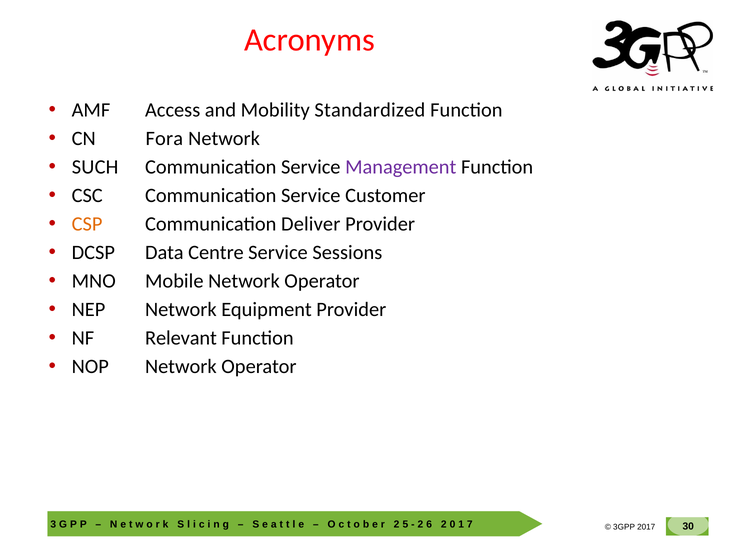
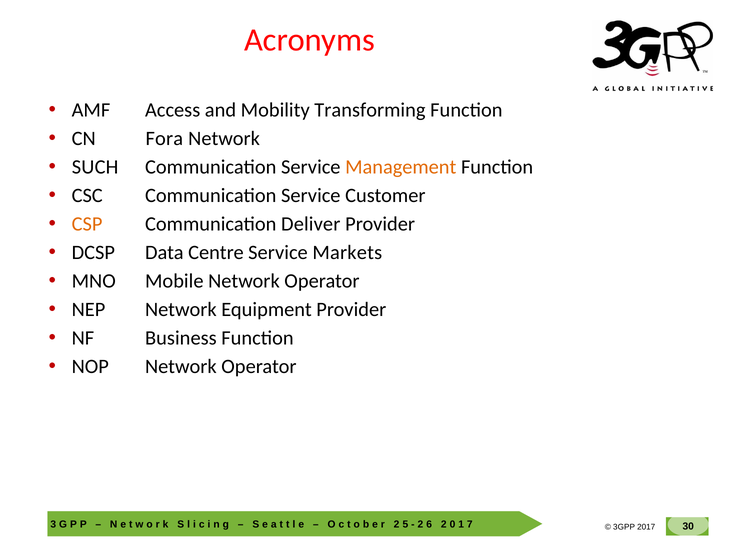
Standardized: Standardized -> Transforming (370, 110)
Management colour: purple -> orange (401, 167)
Sessions: Sessions -> Markets (347, 253)
Relevant: Relevant -> Business (181, 338)
